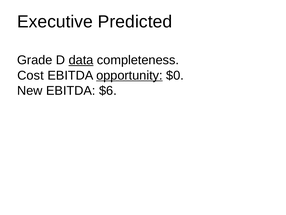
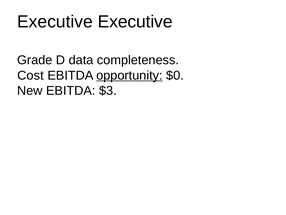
Executive Predicted: Predicted -> Executive (135, 22)
data underline: present -> none (81, 60)
$6: $6 -> $3 (108, 90)
